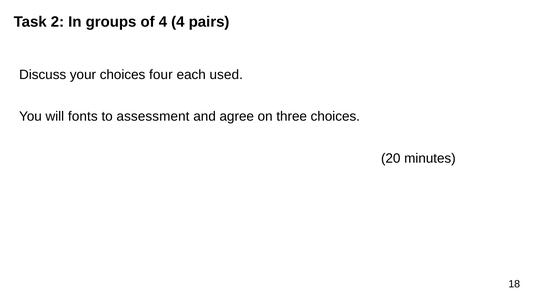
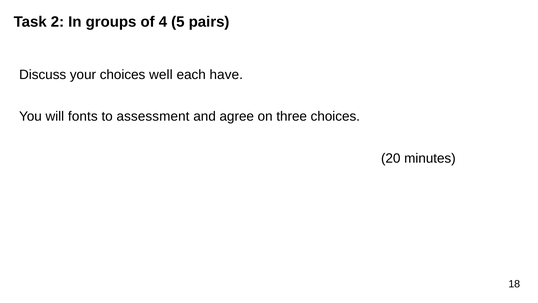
4 4: 4 -> 5 (178, 22)
four: four -> well (161, 75)
used: used -> have (226, 75)
